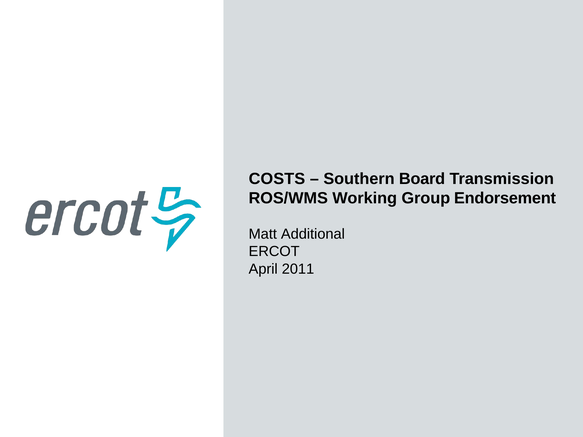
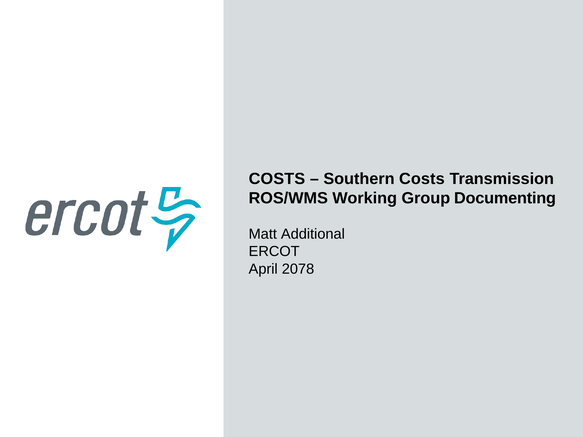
Southern Board: Board -> Costs (422, 179)
Endorsement: Endorsement -> Documenting (505, 198)
2011: 2011 -> 2078 (298, 269)
